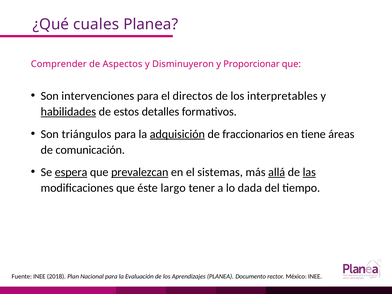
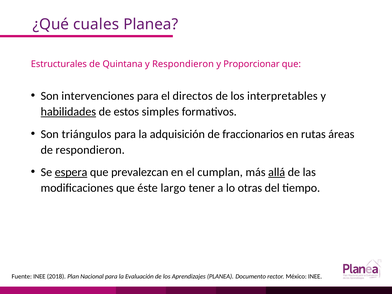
Comprender: Comprender -> Estructurales (59, 64)
Aspectos: Aspectos -> Quintana (123, 64)
y Disminuyeron: Disminuyeron -> Respondieron (183, 64)
detalles: detalles -> simples (160, 112)
adquisición underline: present -> none (177, 134)
tiene: tiene -> rutas (313, 134)
de comunicación: comunicación -> respondieron (90, 150)
prevalezcan underline: present -> none (140, 172)
sistemas: sistemas -> cumplan (220, 172)
las underline: present -> none (309, 172)
dada: dada -> otras (250, 188)
